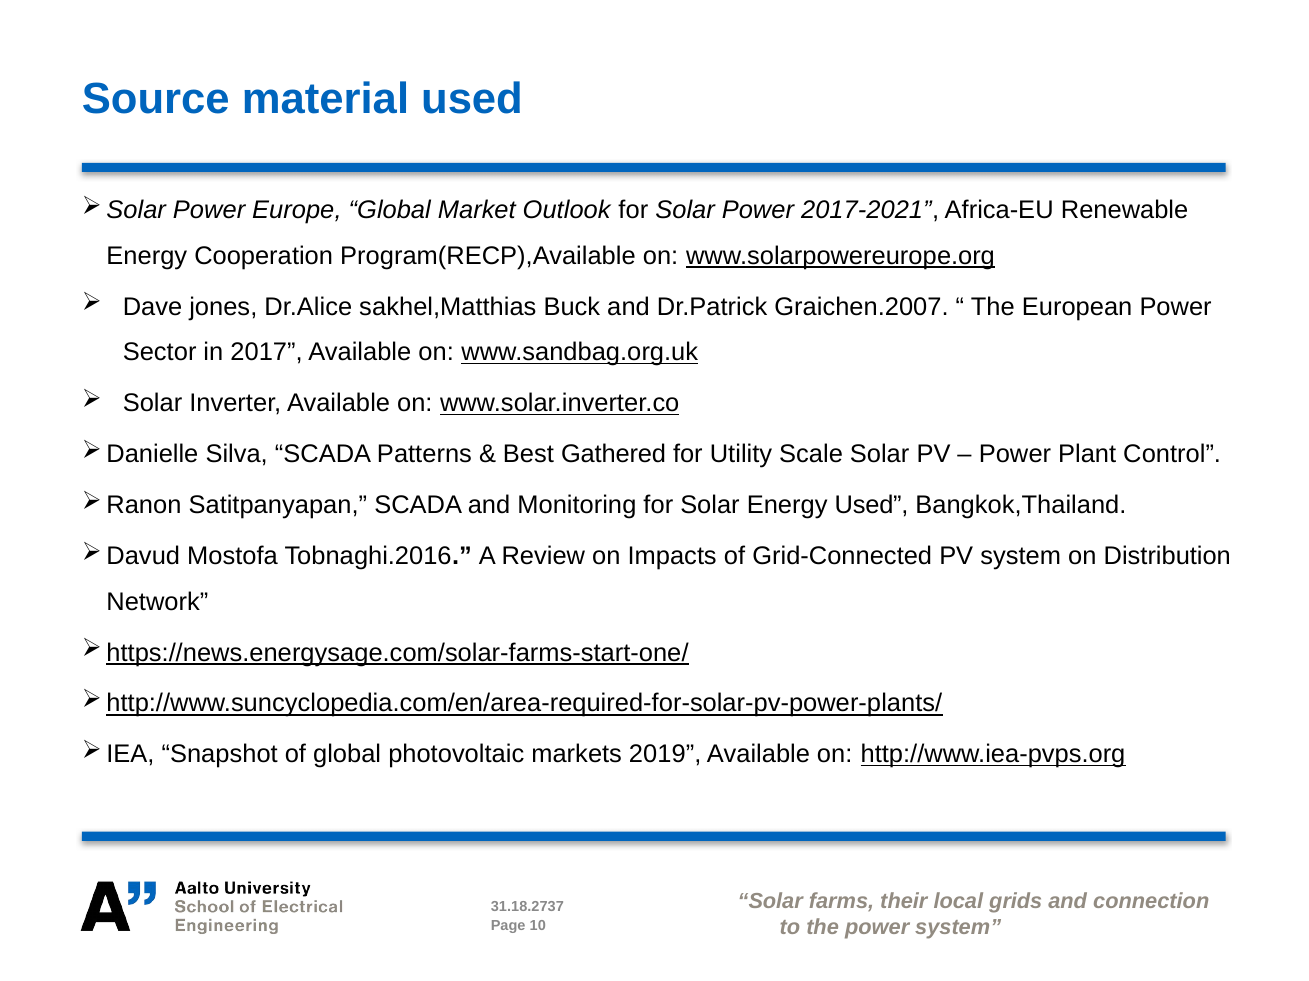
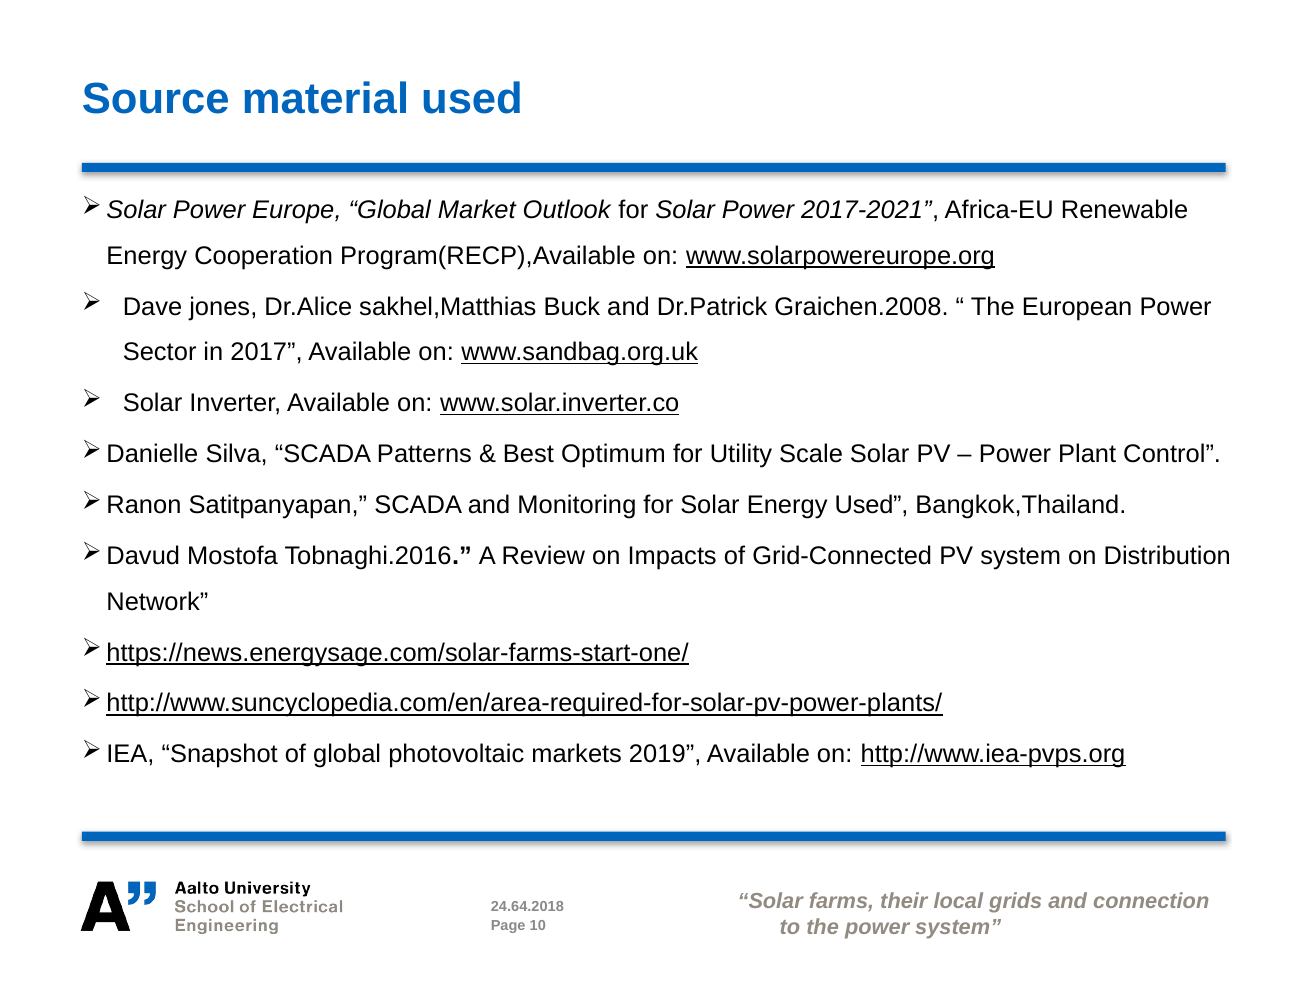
Graichen.2007: Graichen.2007 -> Graichen.2008 (861, 307)
Gathered: Gathered -> Optimum (613, 455)
31.18.2737: 31.18.2737 -> 24.64.2018 (527, 908)
